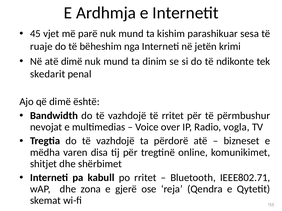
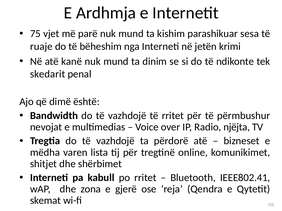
45: 45 -> 75 (35, 34)
atë dimë: dimë -> kanë (72, 62)
vogla: vogla -> njëjta (237, 127)
disa: disa -> lista (99, 153)
IEEE802.71: IEEE802.71 -> IEEE802.41 (245, 178)
